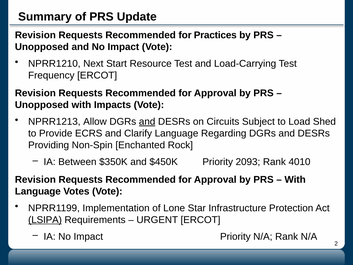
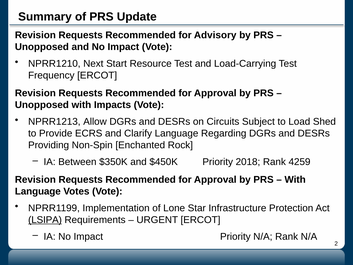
Practices: Practices -> Advisory (215, 35)
and underline: present -> none (147, 122)
2093: 2093 -> 2018 (248, 162)
4010: 4010 -> 4259 (300, 162)
